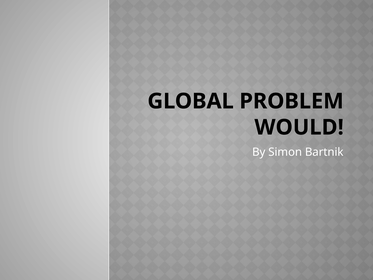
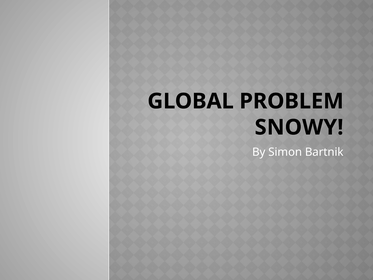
WOULD: WOULD -> SNOWY (299, 127)
